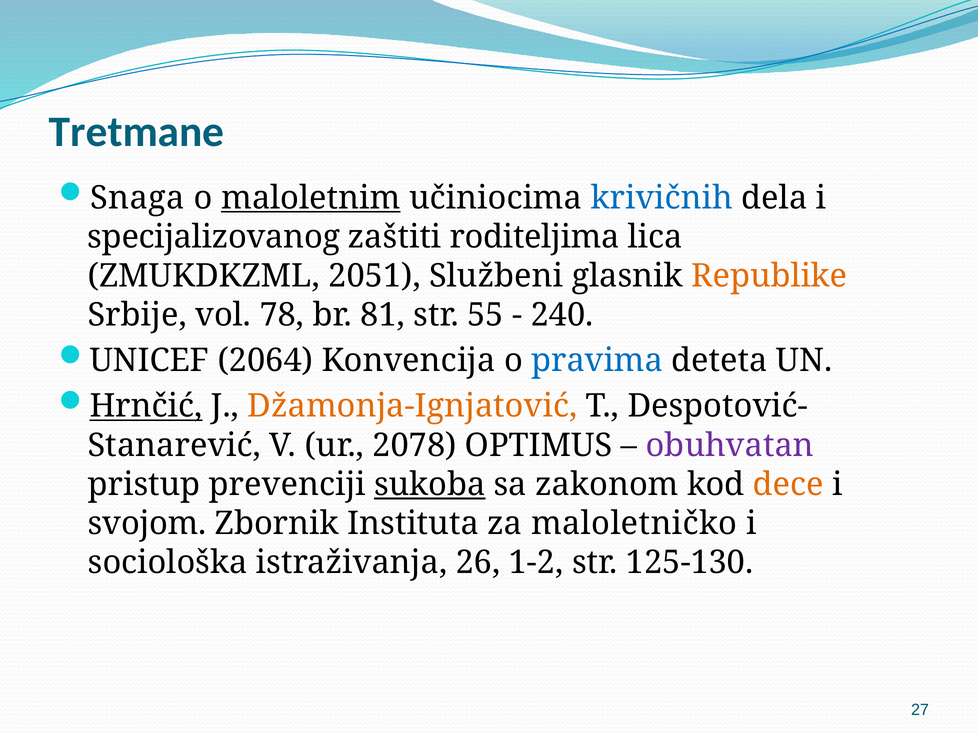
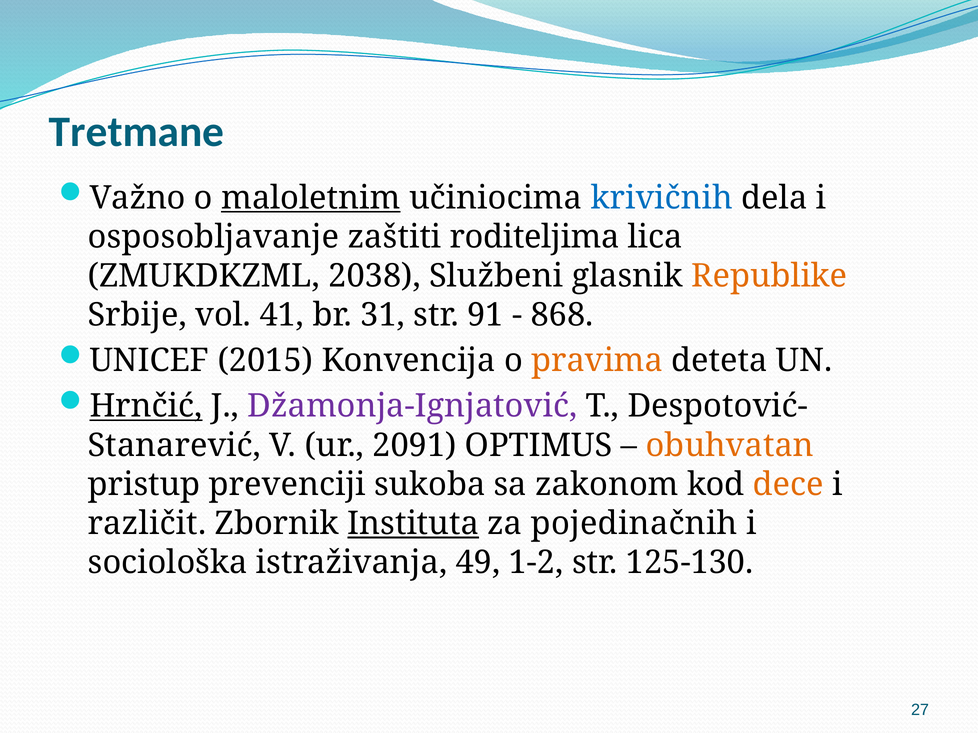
Snaga: Snaga -> Važno (138, 198)
specijalizovanog: specijalizovanog -> osposobljavanje (214, 237)
2051: 2051 -> 2038 (375, 276)
78: 78 -> 41 (282, 315)
81: 81 -> 31 (383, 315)
55: 55 -> 91 (485, 315)
240: 240 -> 868 (562, 315)
2064: 2064 -> 2015 (265, 361)
pravima colour: blue -> orange (597, 361)
Džamonja-Ignjatović colour: orange -> purple (412, 407)
2078: 2078 -> 2091 (414, 446)
obuhvatan colour: purple -> orange (730, 446)
sukoba underline: present -> none (430, 485)
svojom: svojom -> različit (147, 524)
Instituta underline: none -> present (413, 524)
maloletničko: maloletničko -> pojedinačnih (634, 524)
26: 26 -> 49 (478, 563)
